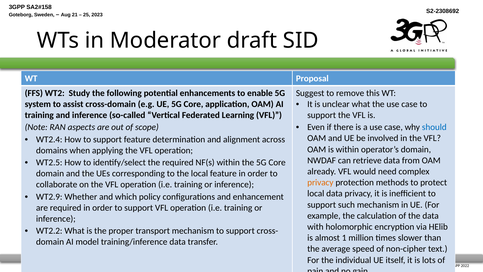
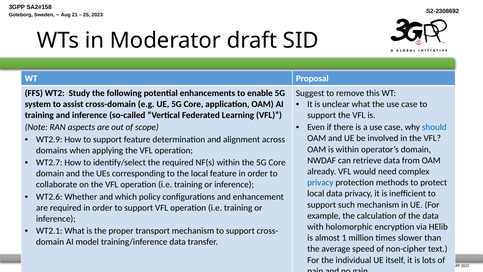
WT2.4: WT2.4 -> WT2.9 (49, 139)
WT2.5: WT2.5 -> WT2.7 (49, 162)
privacy colour: orange -> blue (320, 182)
WT2.9: WT2.9 -> WT2.6 (49, 196)
WT2.2: WT2.2 -> WT2.1 (49, 231)
